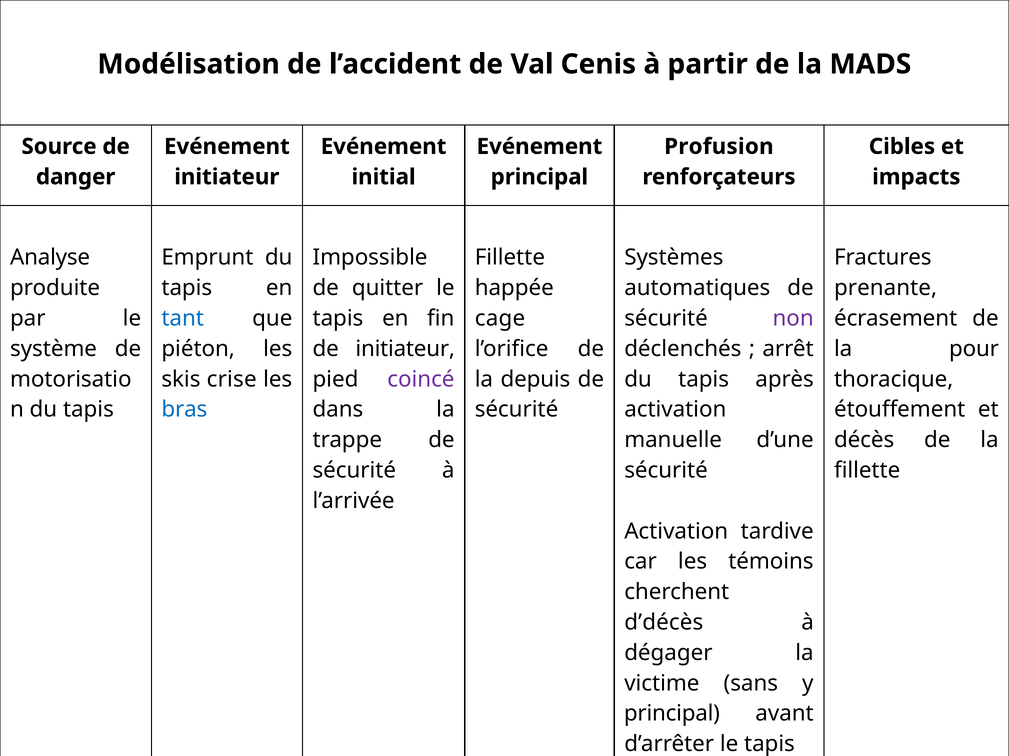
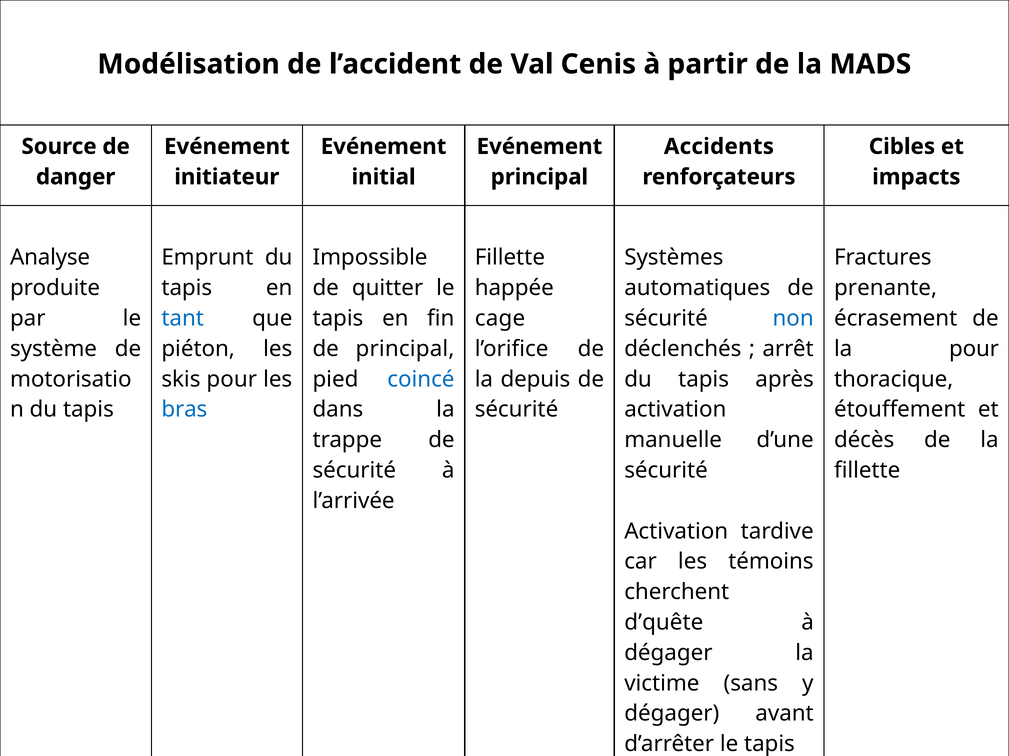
Profusion: Profusion -> Accidents (719, 147)
non colour: purple -> blue (793, 319)
de initiateur: initiateur -> principal (405, 349)
skis crise: crise -> pour (232, 380)
coincé colour: purple -> blue (421, 380)
d’décès: d’décès -> d’quête (664, 623)
principal: principal -> dégager (672, 714)
